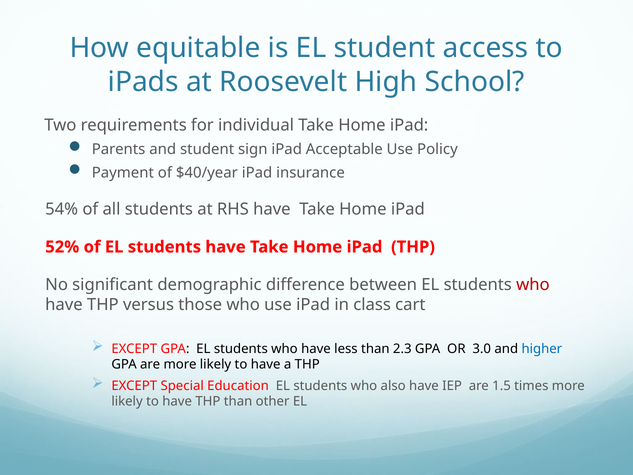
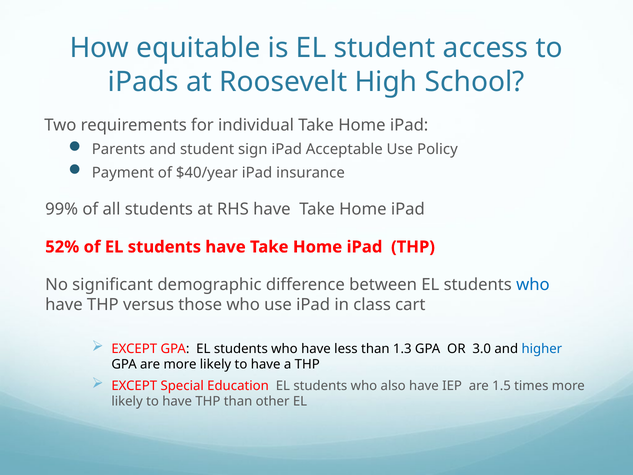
54%: 54% -> 99% (62, 209)
who colour: red -> blue (533, 284)
2.3: 2.3 -> 1.3 (402, 349)
